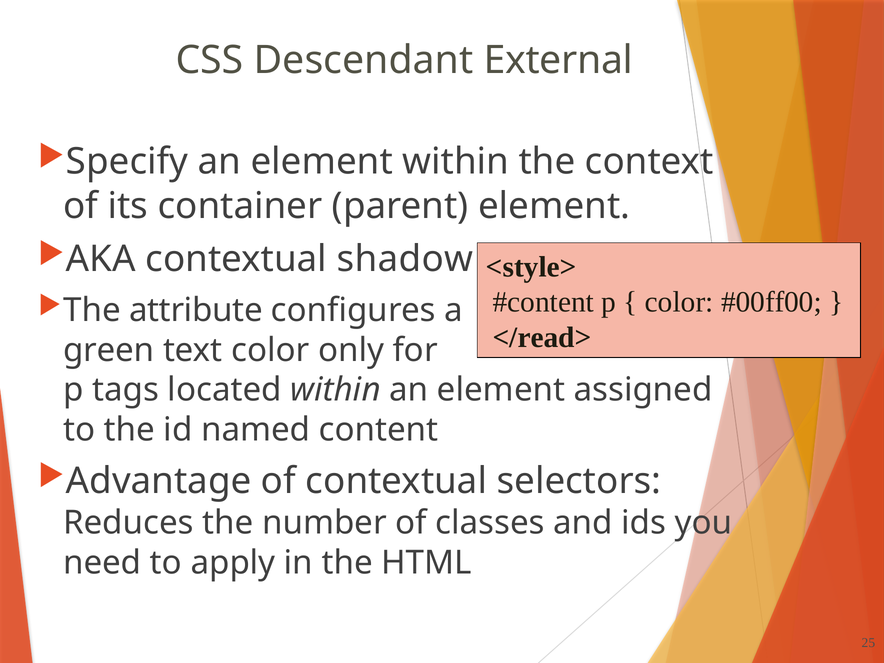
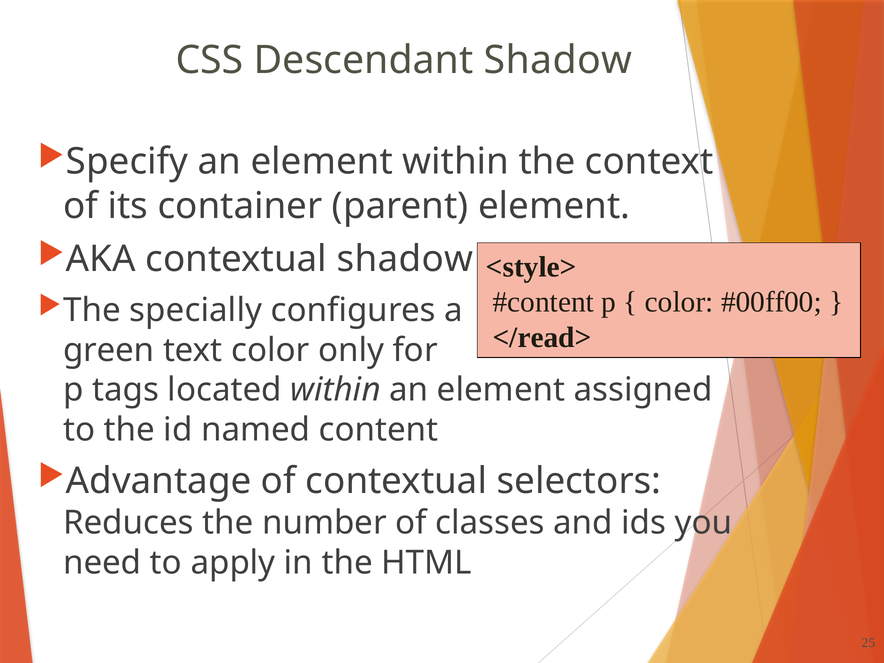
Descendant External: External -> Shadow (558, 60)
attribute: attribute -> specially (196, 310)
